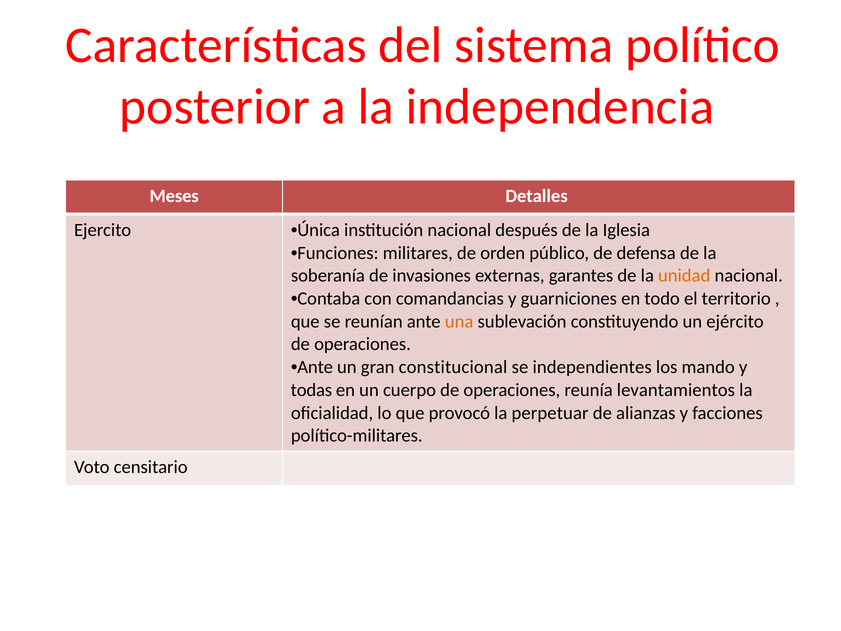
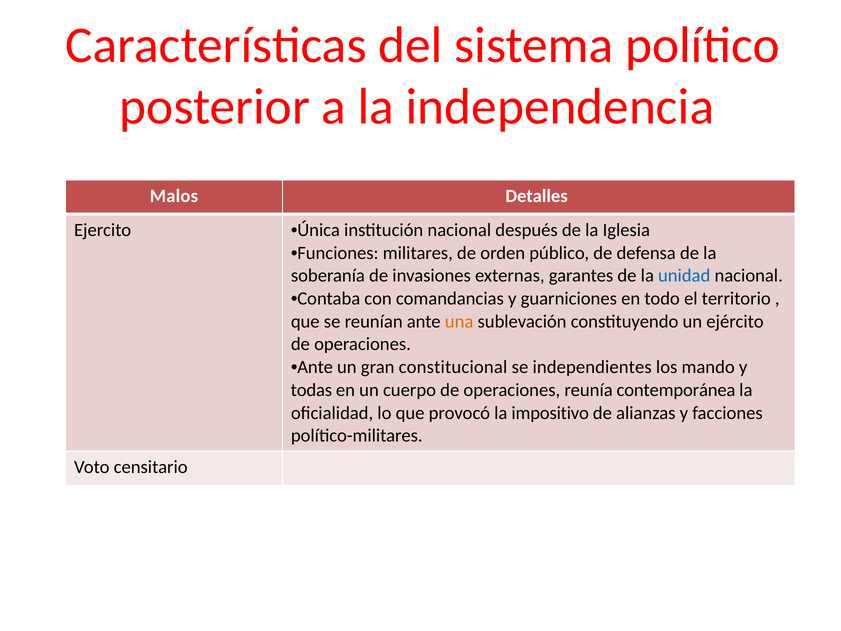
Meses: Meses -> Malos (174, 196)
unidad colour: orange -> blue (684, 276)
levantamientos: levantamientos -> contemporánea (676, 390)
perpetuar: perpetuar -> impositivo (550, 413)
